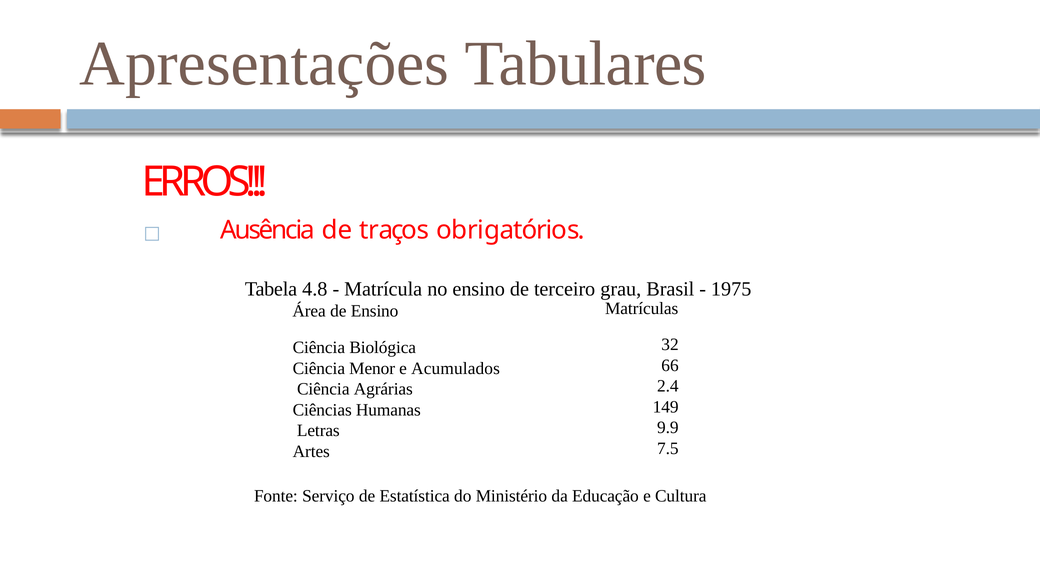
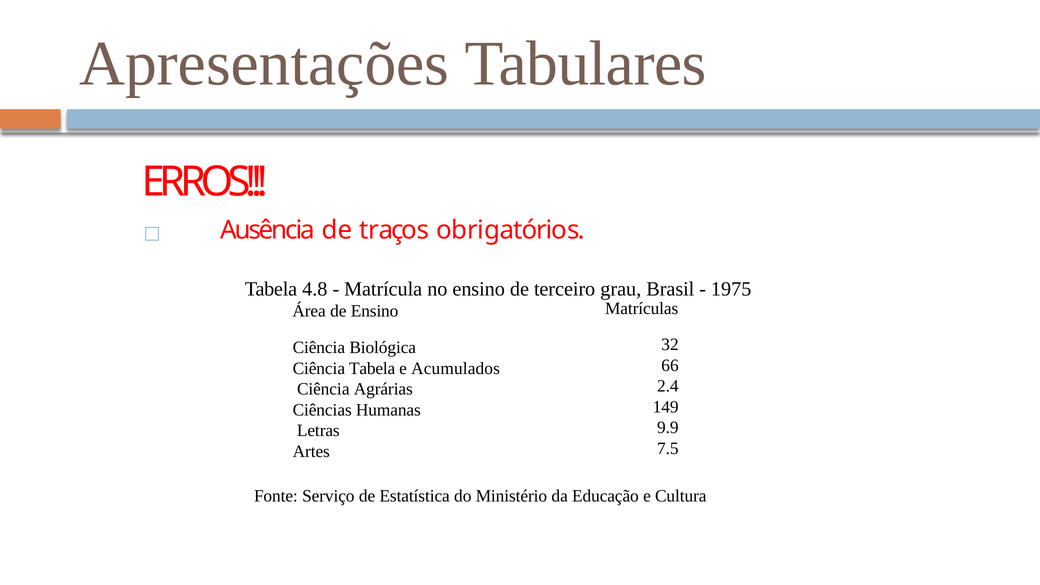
Ciência Menor: Menor -> Tabela (372, 368)
